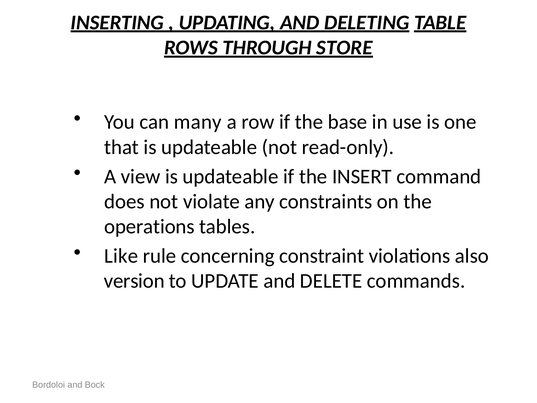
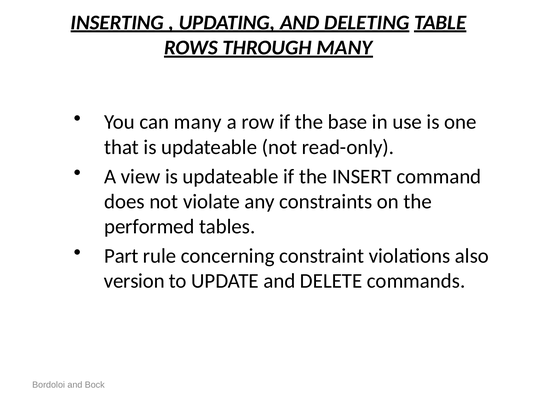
THROUGH STORE: STORE -> MANY (344, 48)
operations: operations -> performed (149, 226)
Like: Like -> Part (121, 256)
